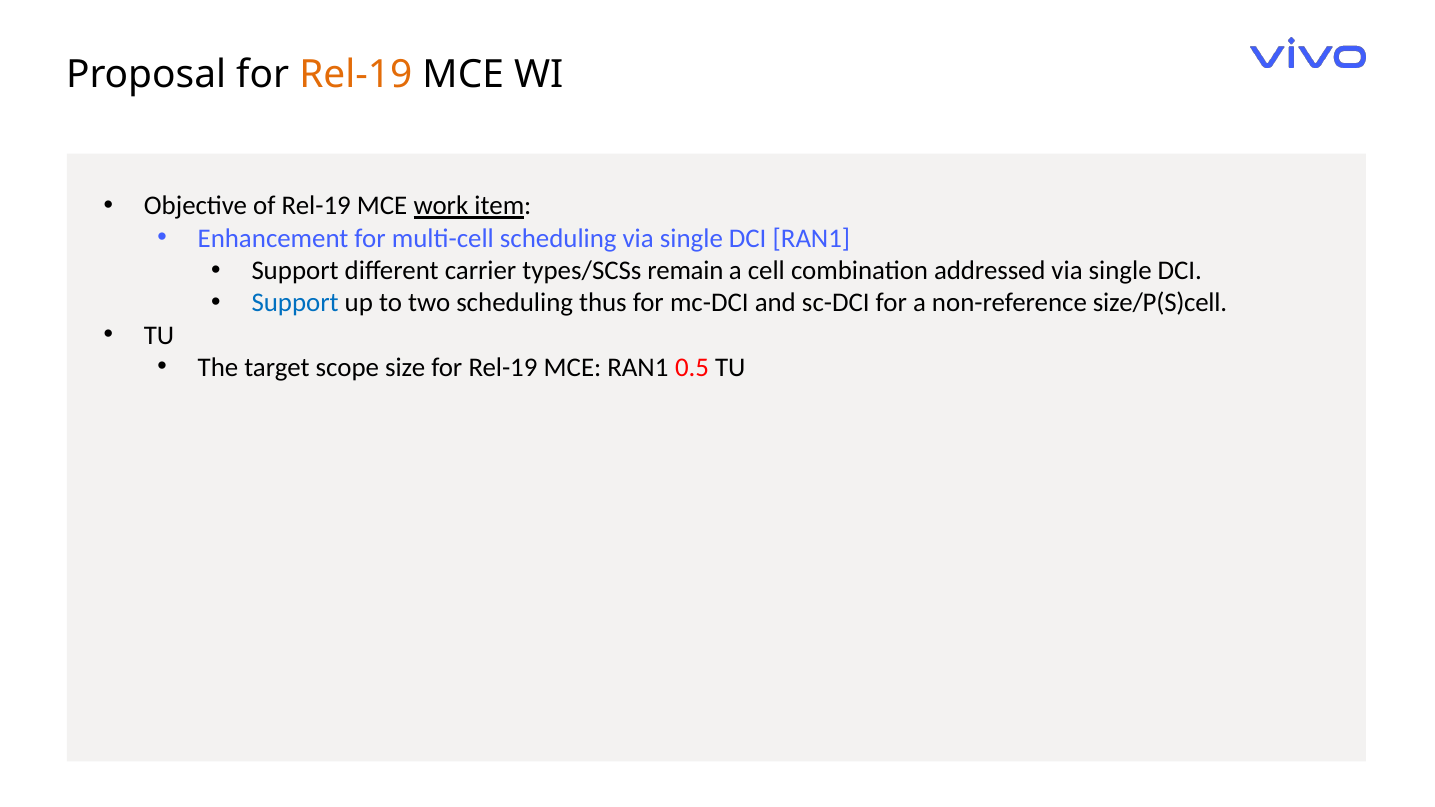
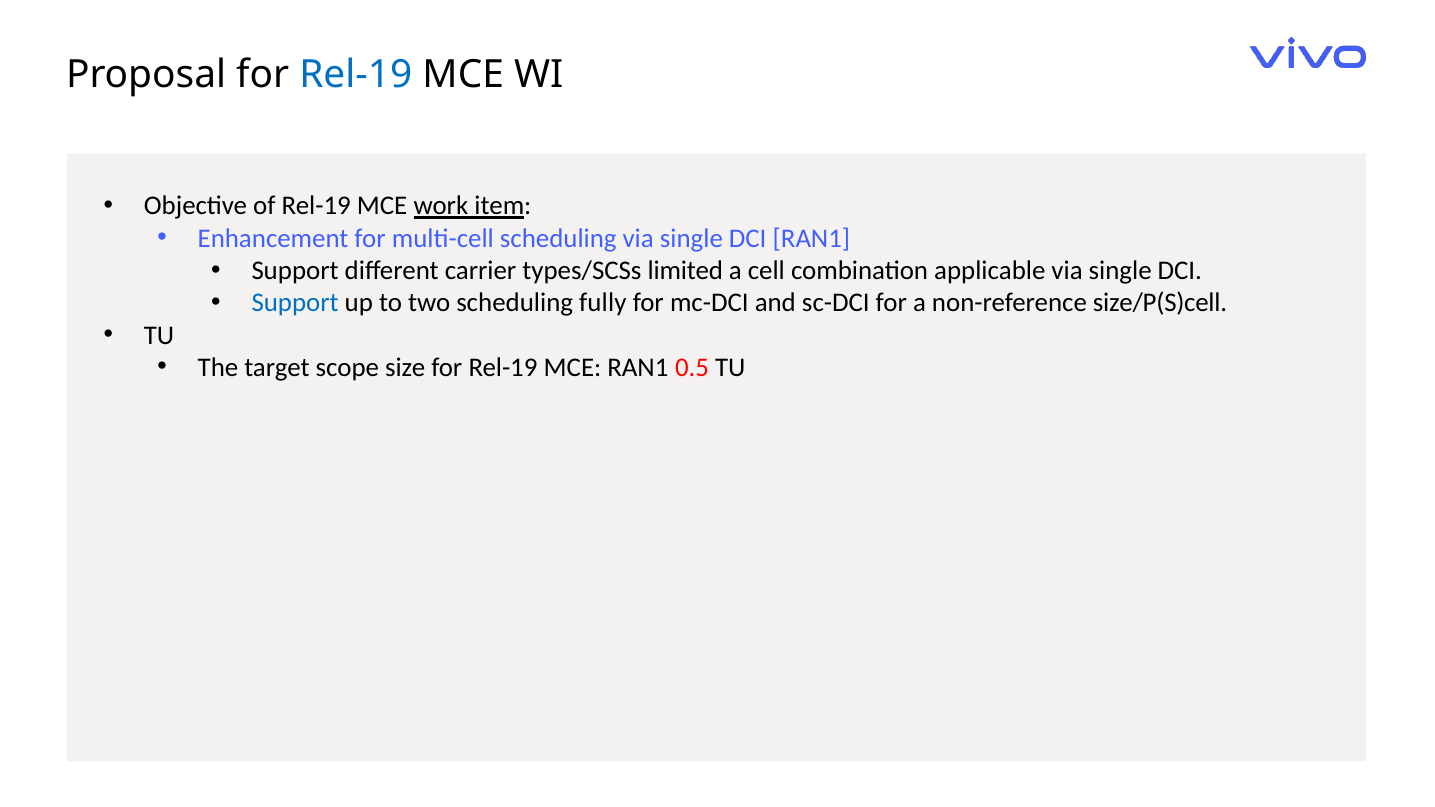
Rel-19 colour: orange -> blue (356, 74)
remain: remain -> limited (685, 271)
addressed: addressed -> applicable (990, 271)
thus: thus -> fully (603, 303)
